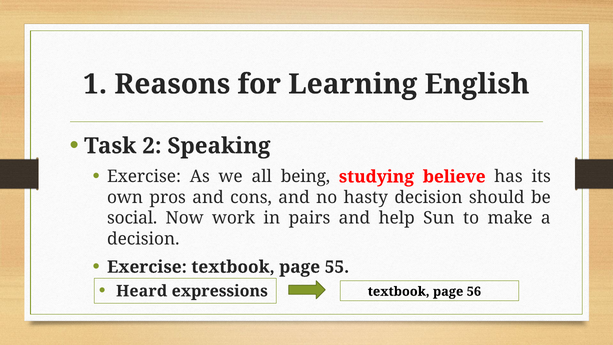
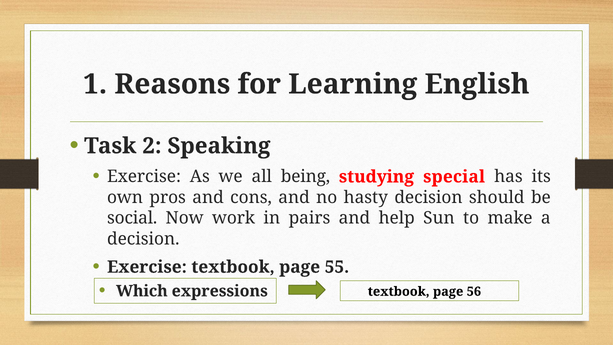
believe: believe -> special (454, 177)
Heard: Heard -> Which (142, 291)
